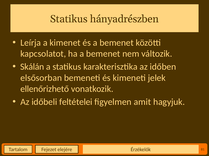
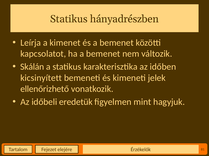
elsősorban: elsősorban -> kicsinyített (41, 78)
feltételei: feltételei -> eredetük (76, 102)
amit: amit -> mint (142, 102)
